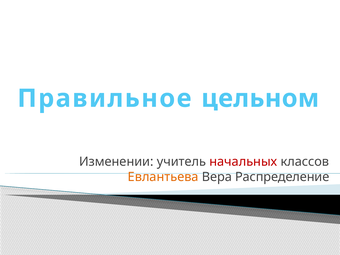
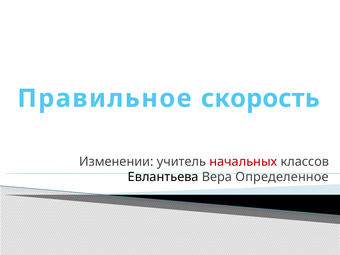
цельном: цельном -> скорость (260, 98)
Евлантьева colour: orange -> black (163, 177)
Распределение: Распределение -> Определенное (282, 177)
